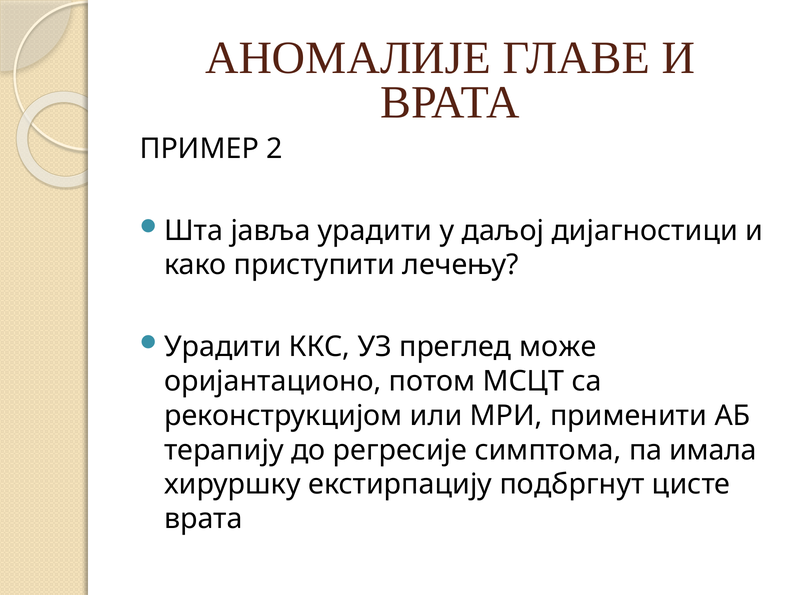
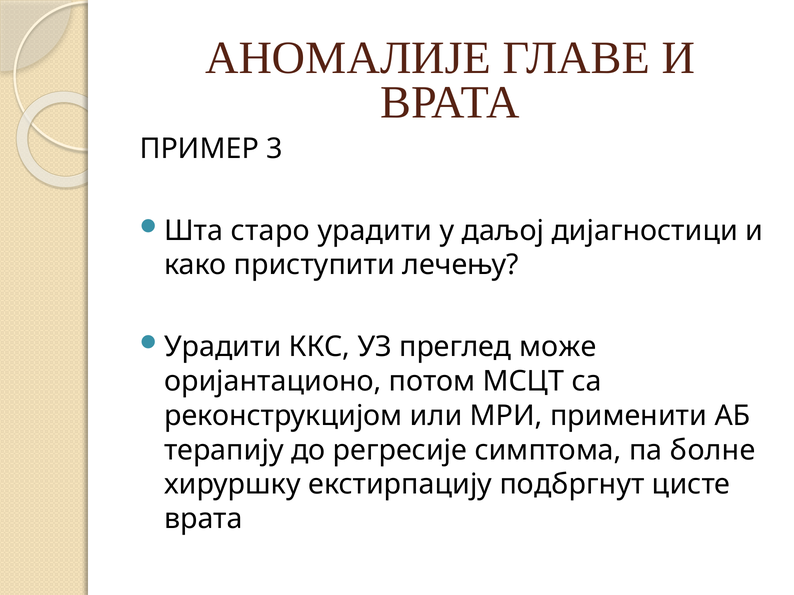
2: 2 -> 3 (275, 149)
јавља: јавља -> старо (270, 231)
имала: имала -> болне (713, 450)
